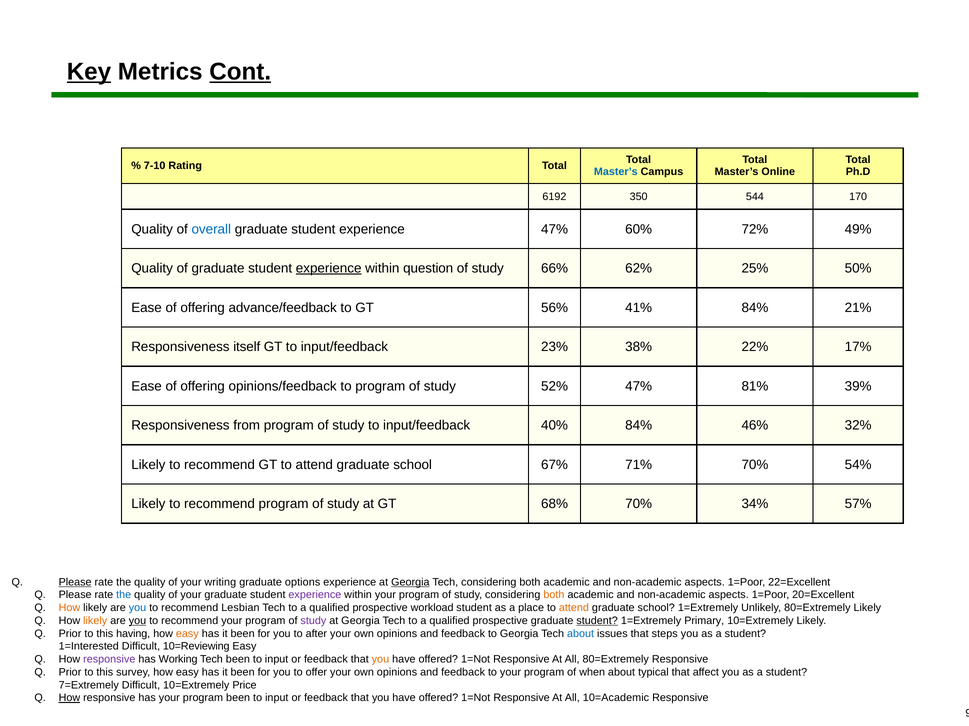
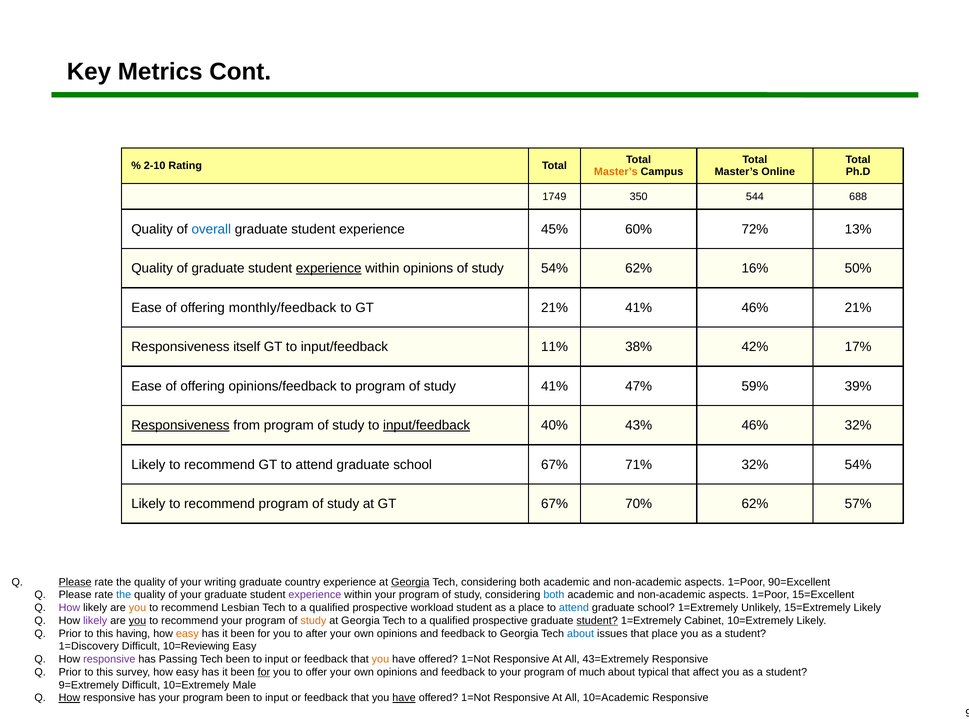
Key underline: present -> none (89, 72)
Cont underline: present -> none (240, 72)
7-10: 7-10 -> 2-10 (155, 166)
Master’s colour: blue -> orange (616, 172)
6192: 6192 -> 1749 (554, 197)
170: 170 -> 688 (858, 197)
experience 47%: 47% -> 45% (555, 229)
49%: 49% -> 13% (858, 229)
within question: question -> opinions (428, 269)
study 66%: 66% -> 54% (555, 269)
25%: 25% -> 16% (755, 269)
advance/feedback: advance/feedback -> monthly/feedback (283, 308)
GT 56%: 56% -> 21% (555, 308)
41% 84%: 84% -> 46% (755, 308)
23%: 23% -> 11% (555, 347)
22%: 22% -> 42% (755, 347)
study 52%: 52% -> 41% (555, 386)
81%: 81% -> 59% (755, 386)
Responsiveness underline: none -> present (180, 426)
input/feedback underline: none -> present (427, 426)
40% 84%: 84% -> 43% (639, 426)
71% 70%: 70% -> 32% (755, 465)
GT 68%: 68% -> 67% (555, 504)
70% 34%: 34% -> 62% (755, 504)
options: options -> country (303, 583)
22=Excellent: 22=Excellent -> 90=Excellent (799, 583)
both colour: orange -> blue (554, 595)
20=Excellent: 20=Excellent -> 15=Excellent (823, 595)
How colour: orange -> purple (69, 608)
you colour: blue -> orange (138, 608)
attend colour: orange -> blue (574, 608)
Unlikely 80=Extremely: 80=Extremely -> 15=Extremely (817, 608)
likely colour: orange -> purple (95, 621)
study colour: purple -> orange (313, 621)
Primary: Primary -> Cabinet (704, 621)
that steps: steps -> place (665, 634)
1=Interested: 1=Interested -> 1=Discovery (89, 647)
Working: Working -> Passing (178, 660)
All 80=Extremely: 80=Extremely -> 43=Extremely (616, 660)
for underline: none -> present (264, 673)
when: when -> much (592, 673)
7=Extremely: 7=Extremely -> 9=Extremely (89, 686)
Price: Price -> Male (244, 686)
have underline: none -> present (404, 699)
